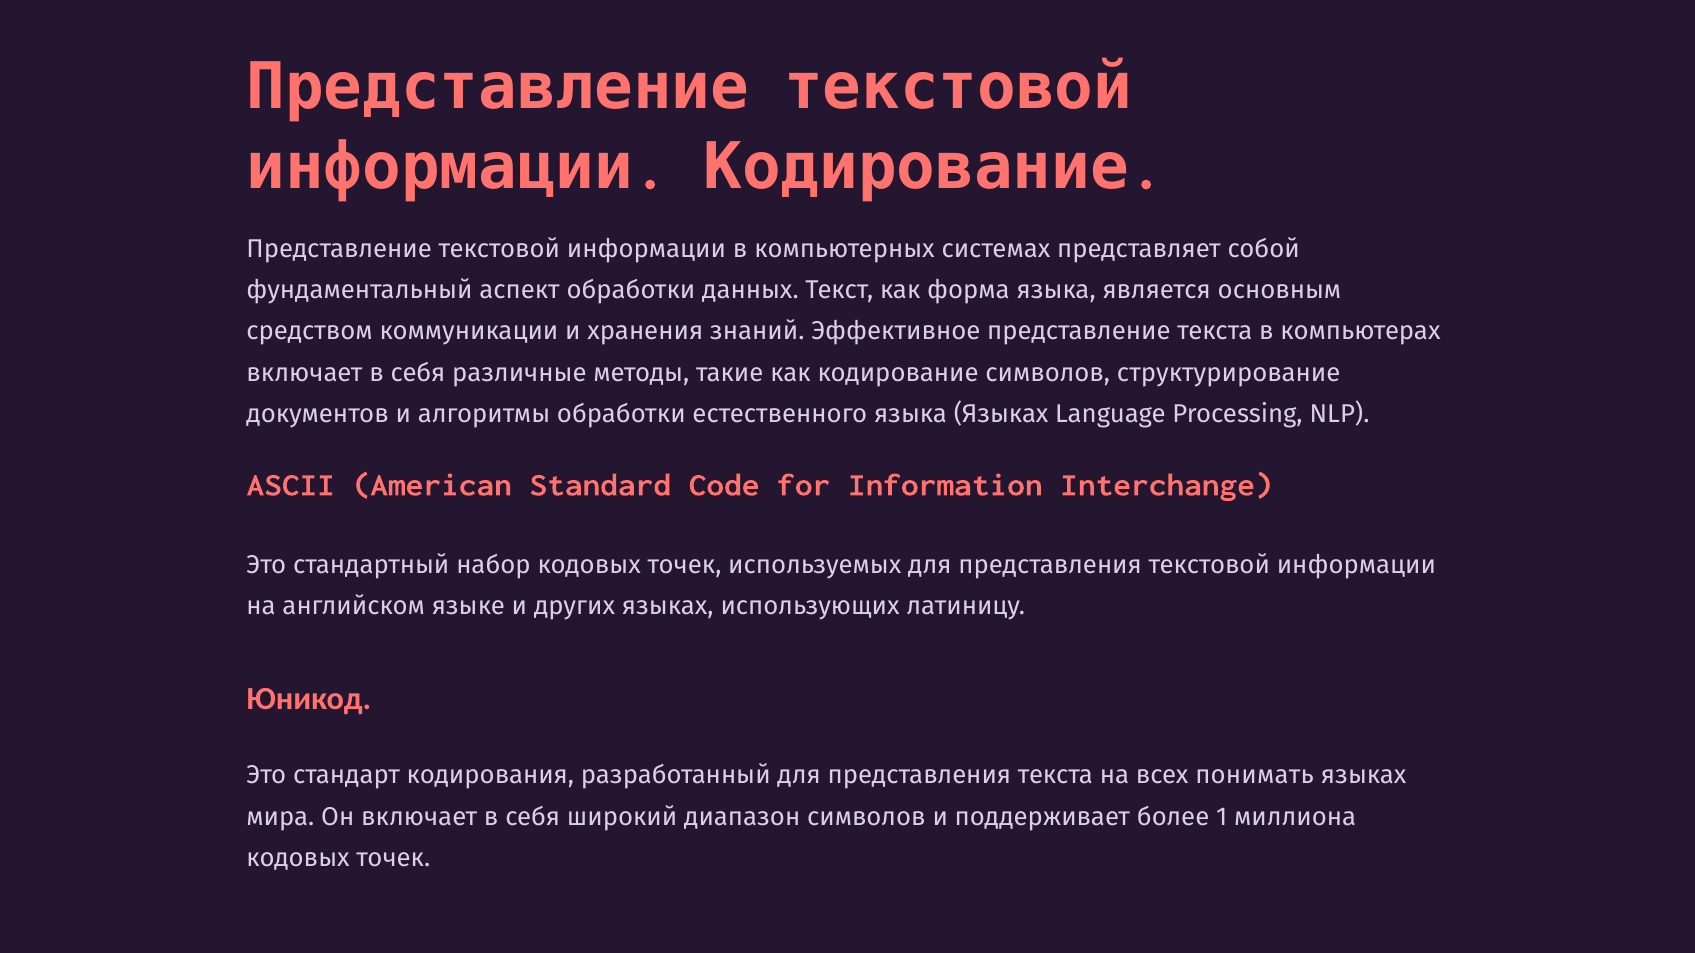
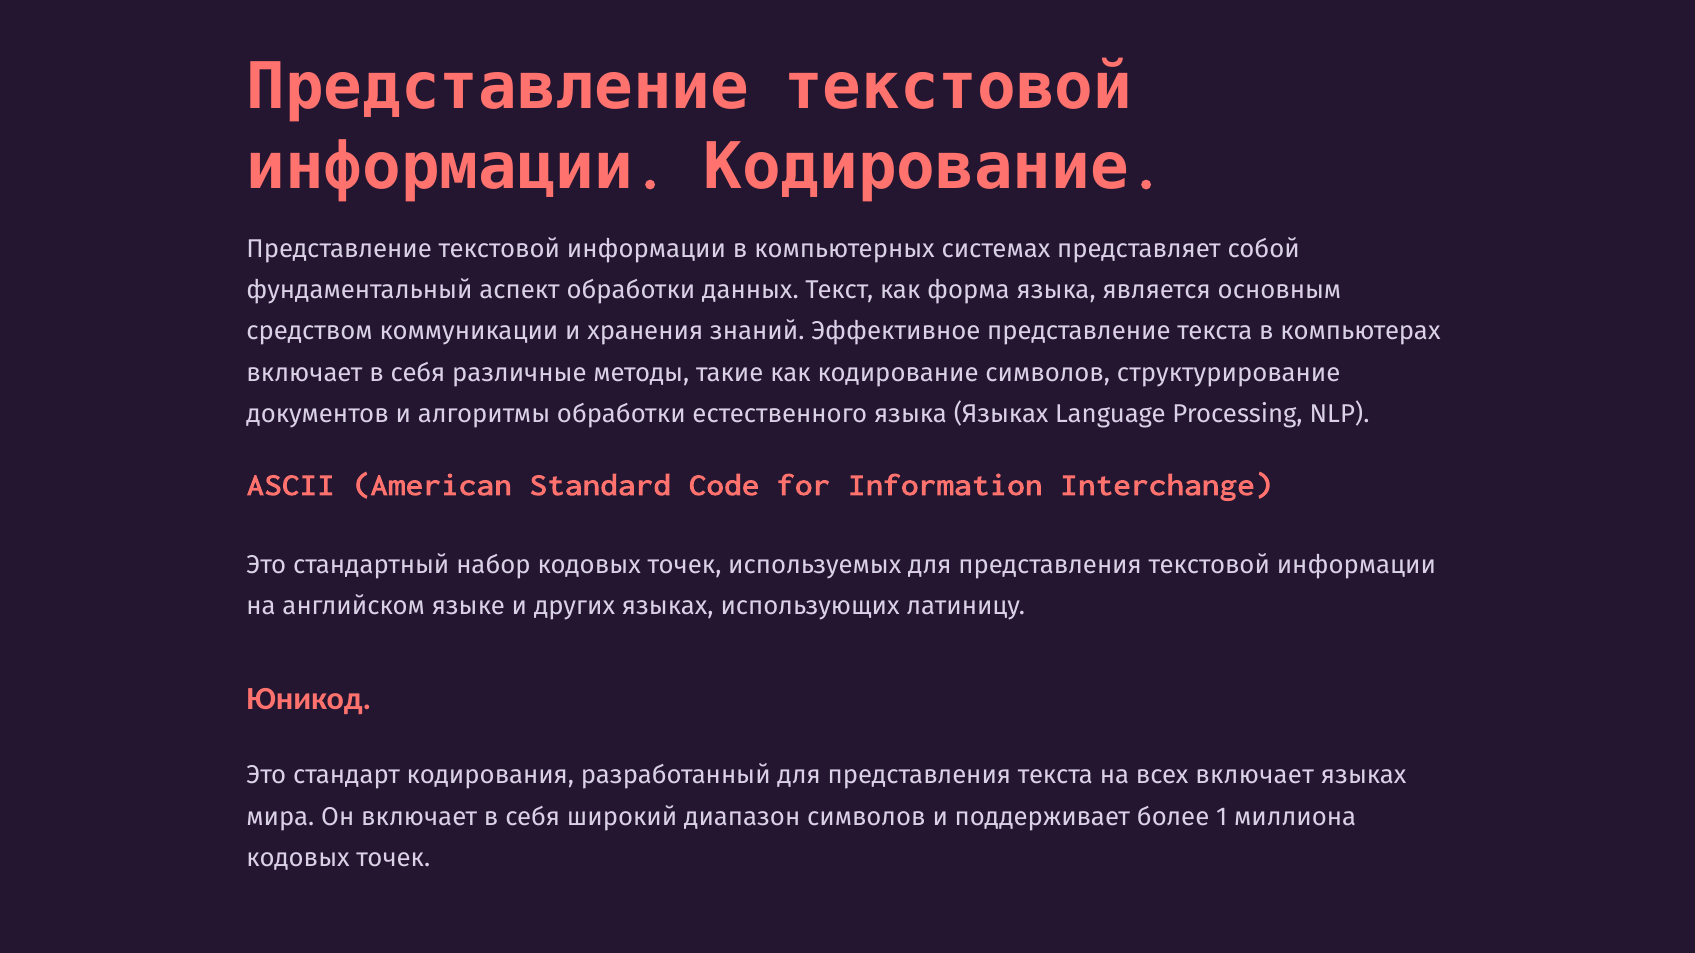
всех понимать: понимать -> включает (1255, 776)
